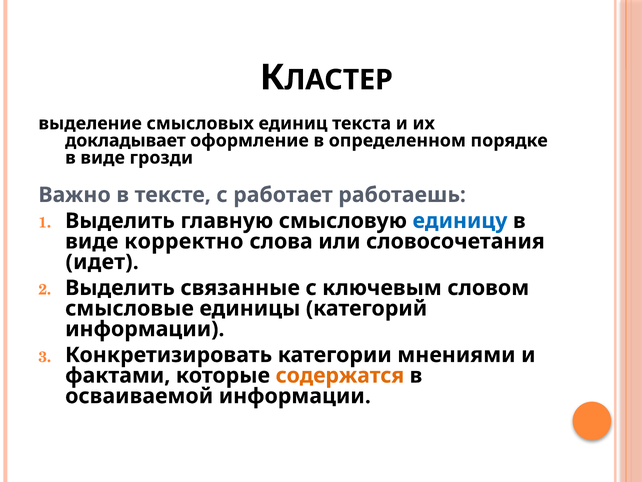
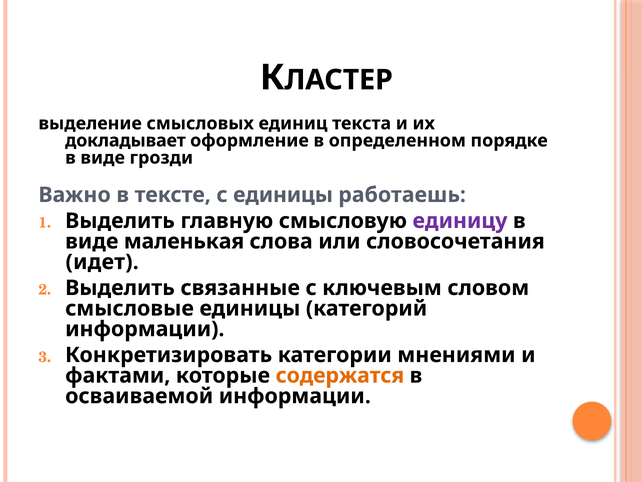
с работает: работает -> единицы (283, 195)
единицу colour: blue -> purple (460, 221)
корректно: корректно -> маленькая (184, 241)
